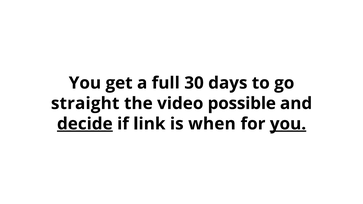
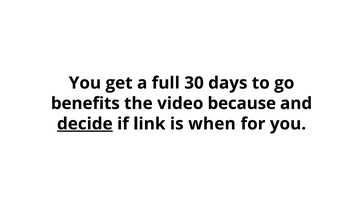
straight: straight -> benefits (85, 103)
possible: possible -> because (242, 103)
you underline: present -> none (288, 124)
